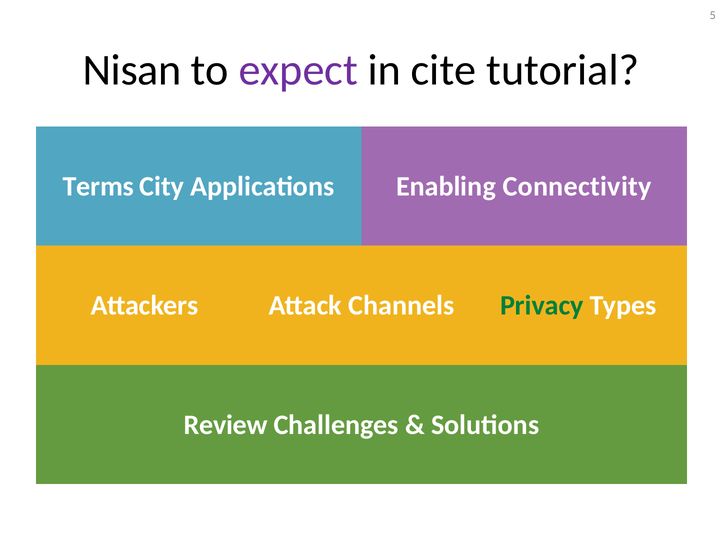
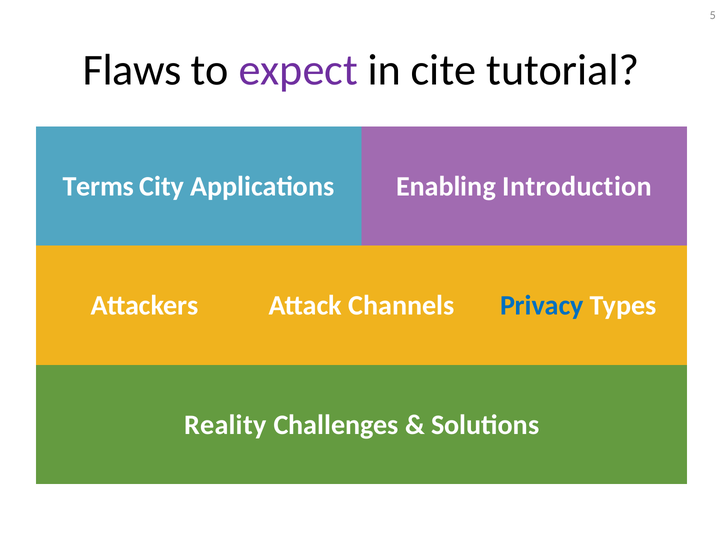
Nisan: Nisan -> Flaws (132, 70)
Connectivity: Connectivity -> Introduction (577, 186)
Privacy colour: green -> blue (542, 306)
Review: Review -> Reality (225, 425)
